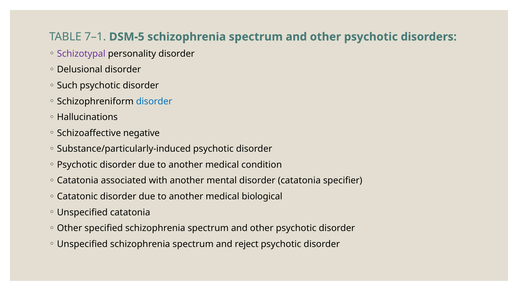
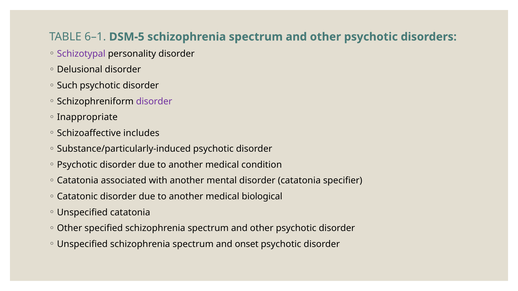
7–1: 7–1 -> 6–1 (95, 37)
disorder colour: blue -> purple (154, 101)
Hallucinations: Hallucinations -> Inappropriate (87, 117)
negative: negative -> includes (141, 133)
reject: reject -> onset (247, 244)
